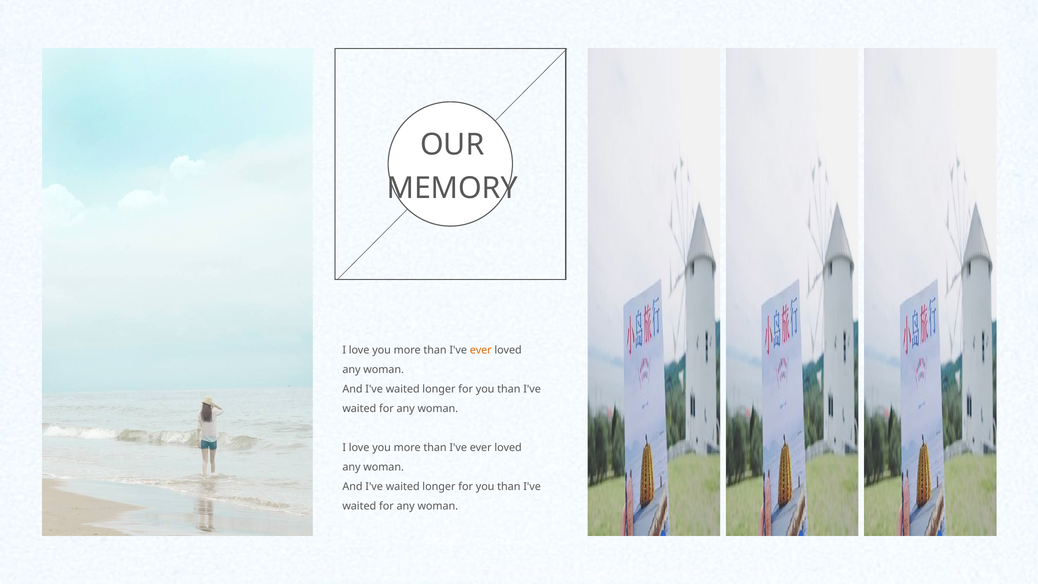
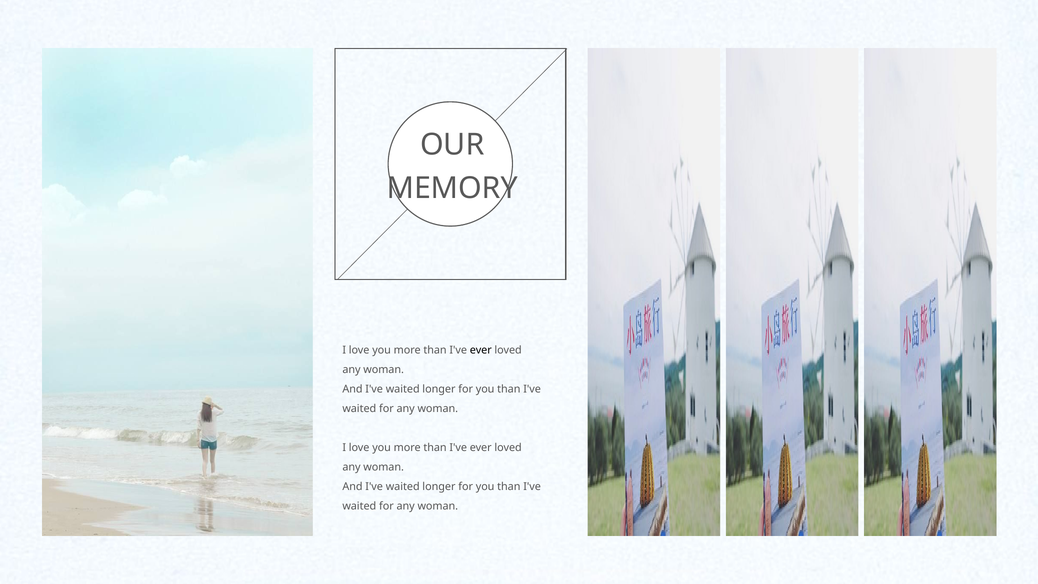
ever colour: orange -> black (481, 350)
